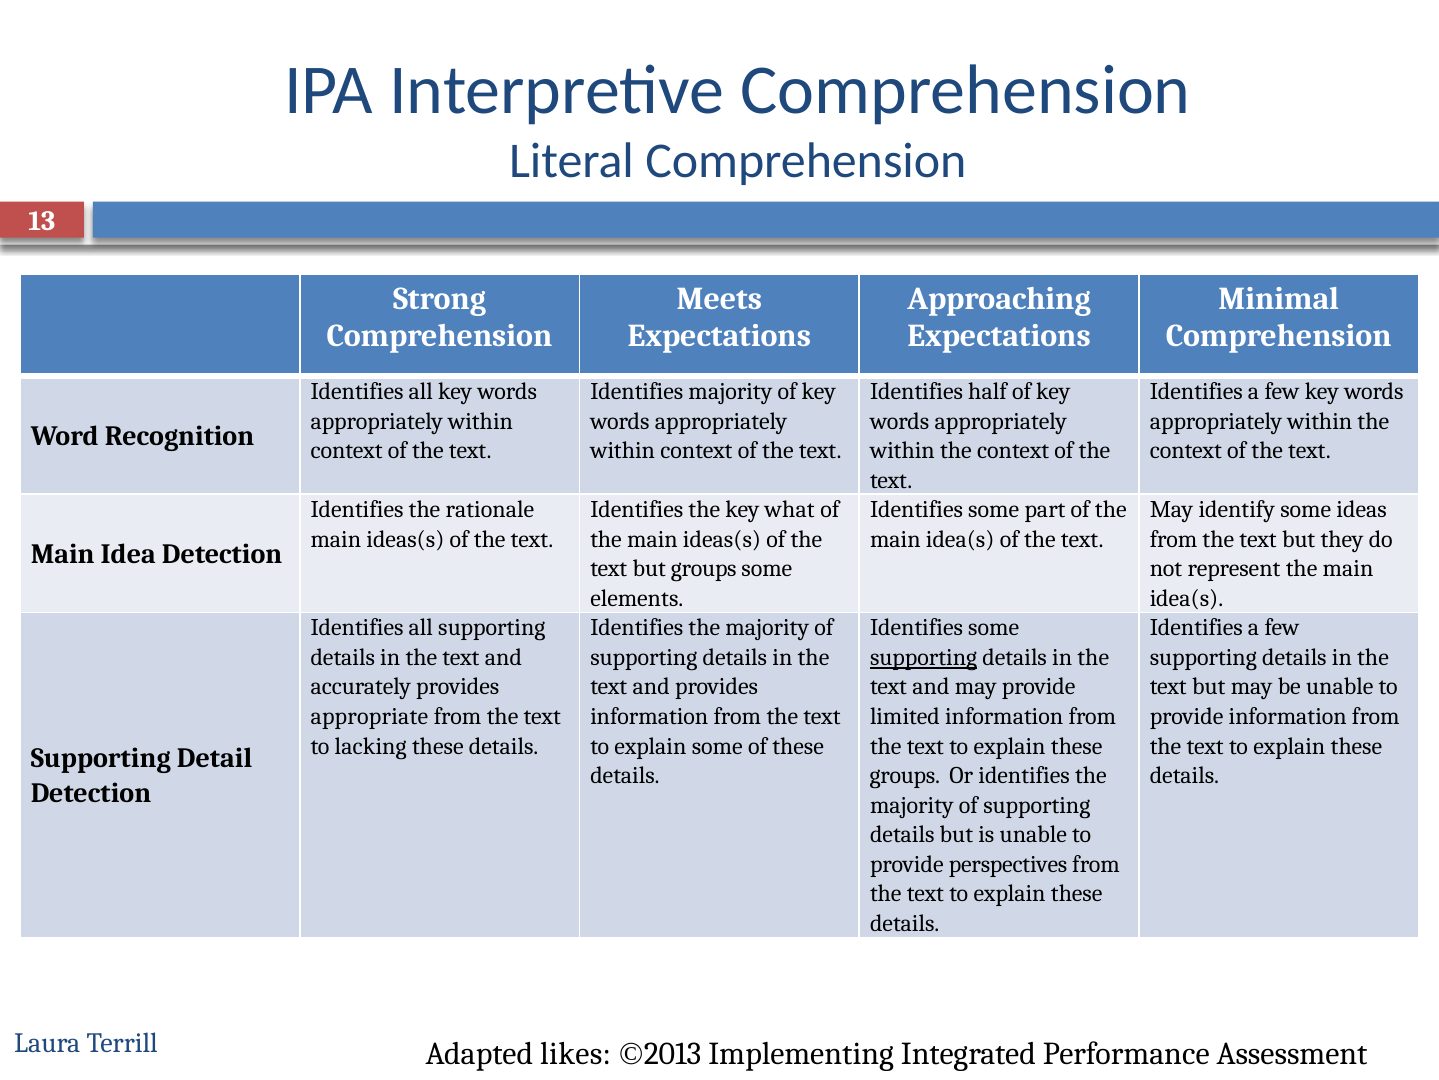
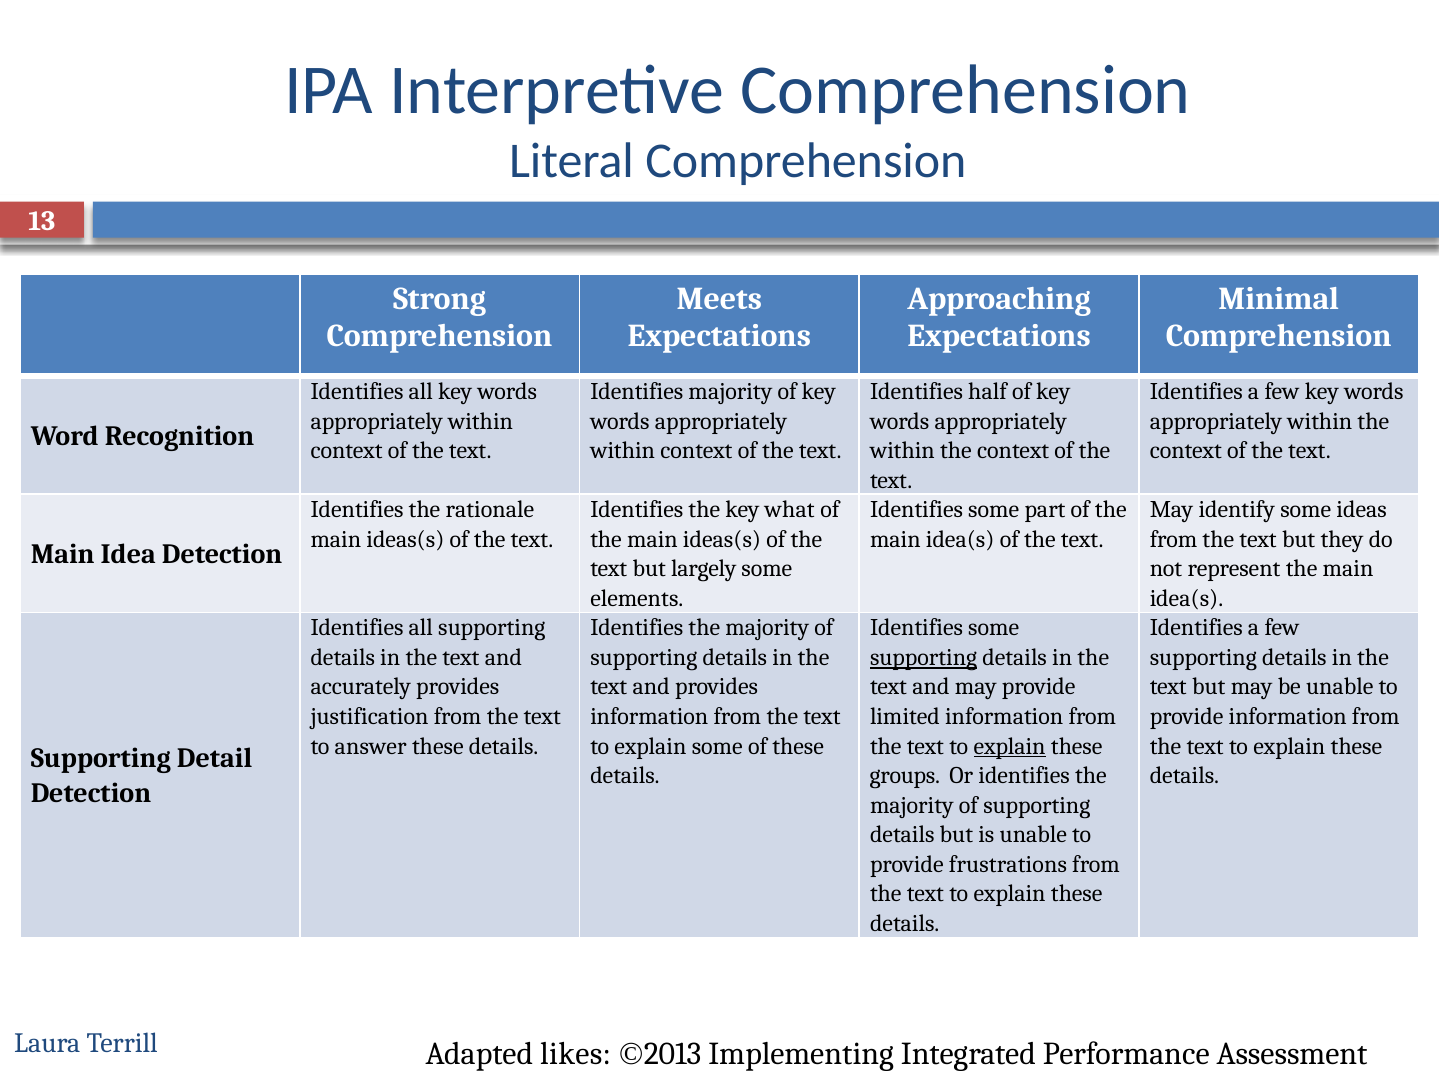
but groups: groups -> largely (704, 568)
appropriate: appropriate -> justification (370, 716)
lacking: lacking -> answer (371, 746)
explain underline: none -> present (1010, 746)
perspectives: perspectives -> frustrations (1008, 864)
